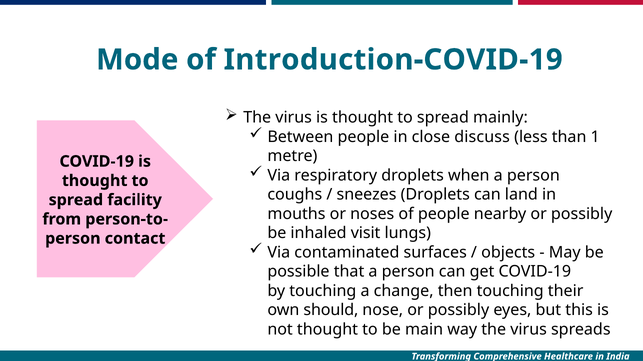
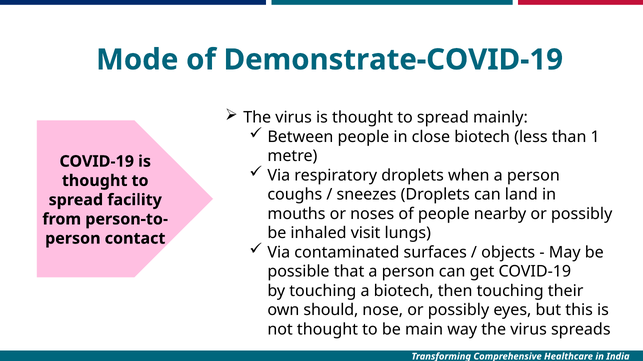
Introduction-COVID-19: Introduction-COVID-19 -> Demonstrate-COVID-19 (393, 60)
close discuss: discuss -> biotech (482, 137)
a change: change -> biotech (404, 291)
